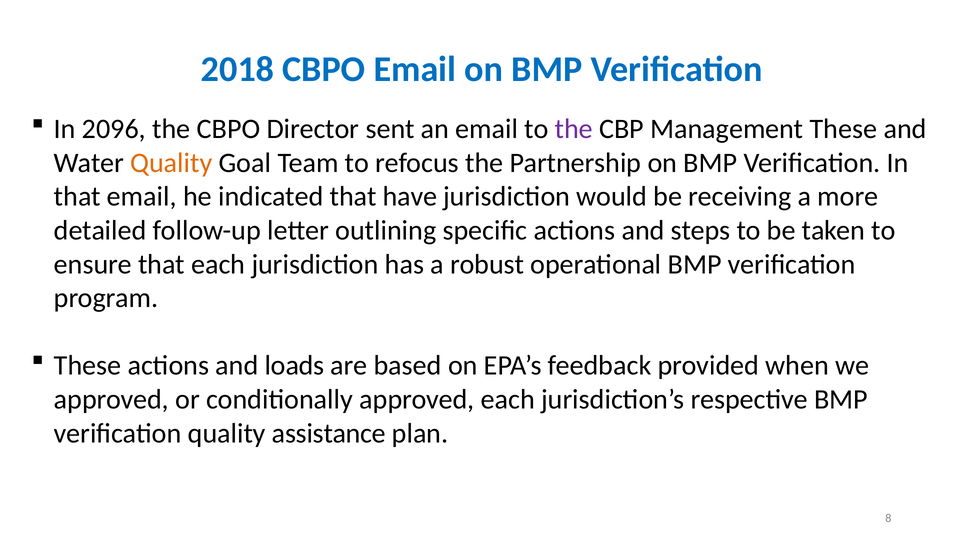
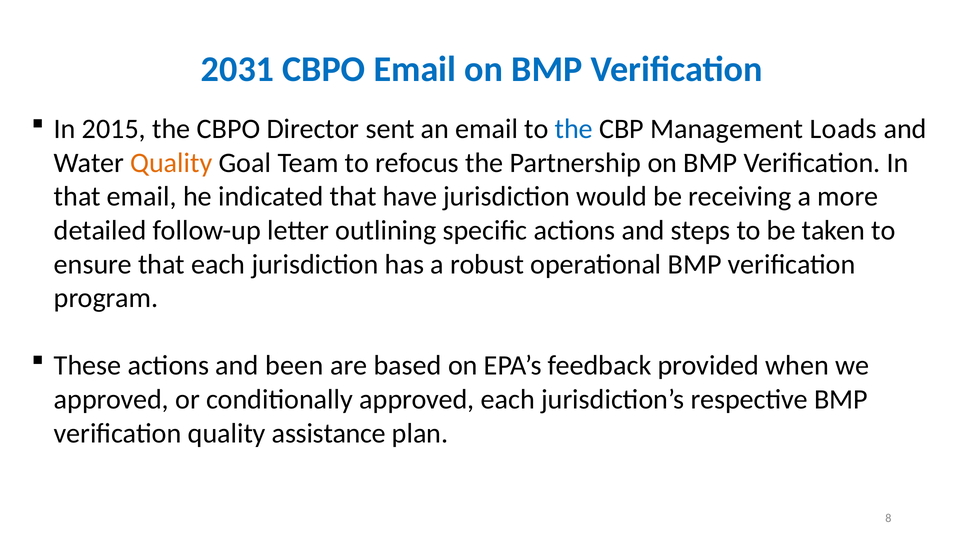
2018: 2018 -> 2031 (238, 69)
2096: 2096 -> 2015 (114, 129)
the colour: purple -> blue (574, 129)
Management These: These -> Loads (843, 129)
loads: loads -> been (294, 366)
